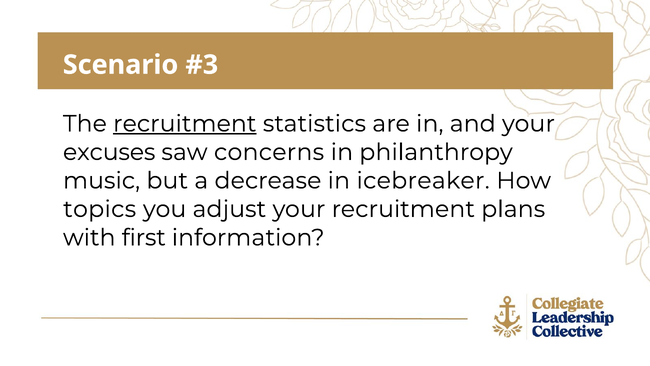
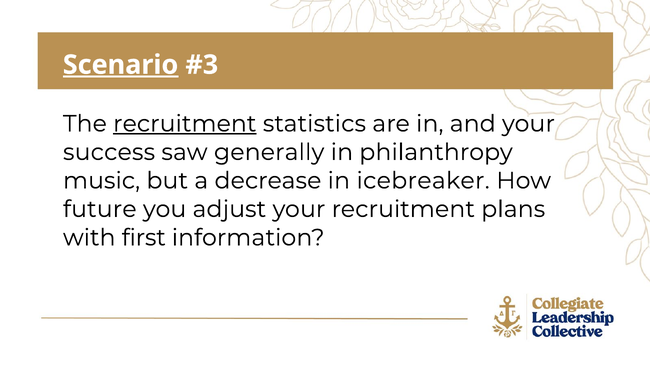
Scenario underline: none -> present (121, 65)
excuses: excuses -> success (109, 152)
concerns: concerns -> generally (269, 152)
topics: topics -> future (100, 209)
